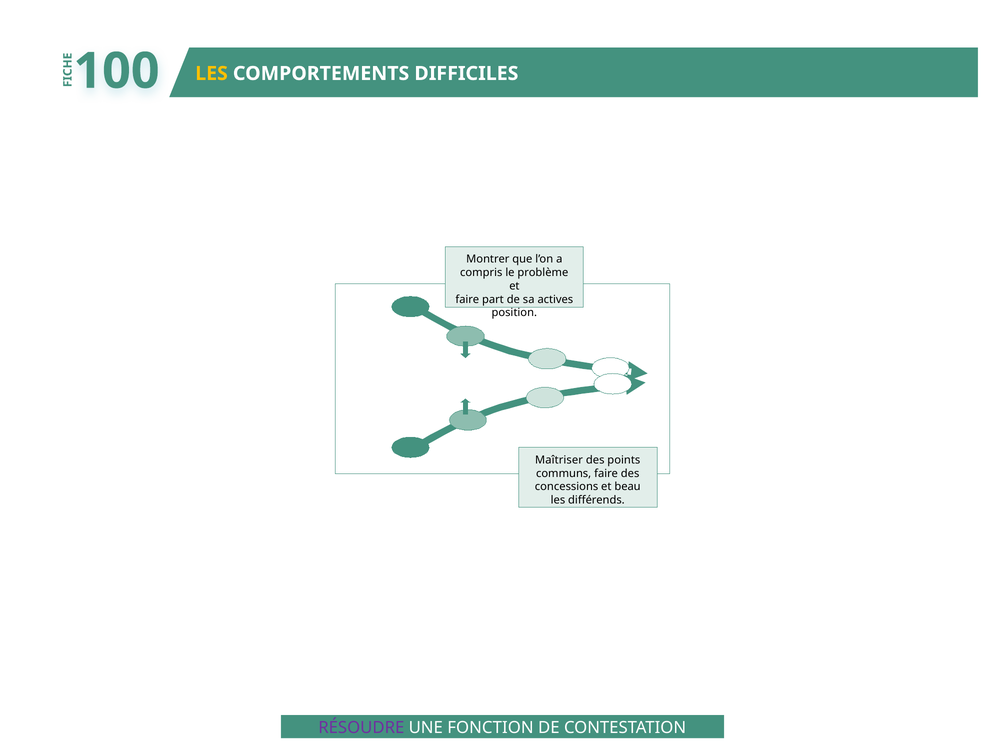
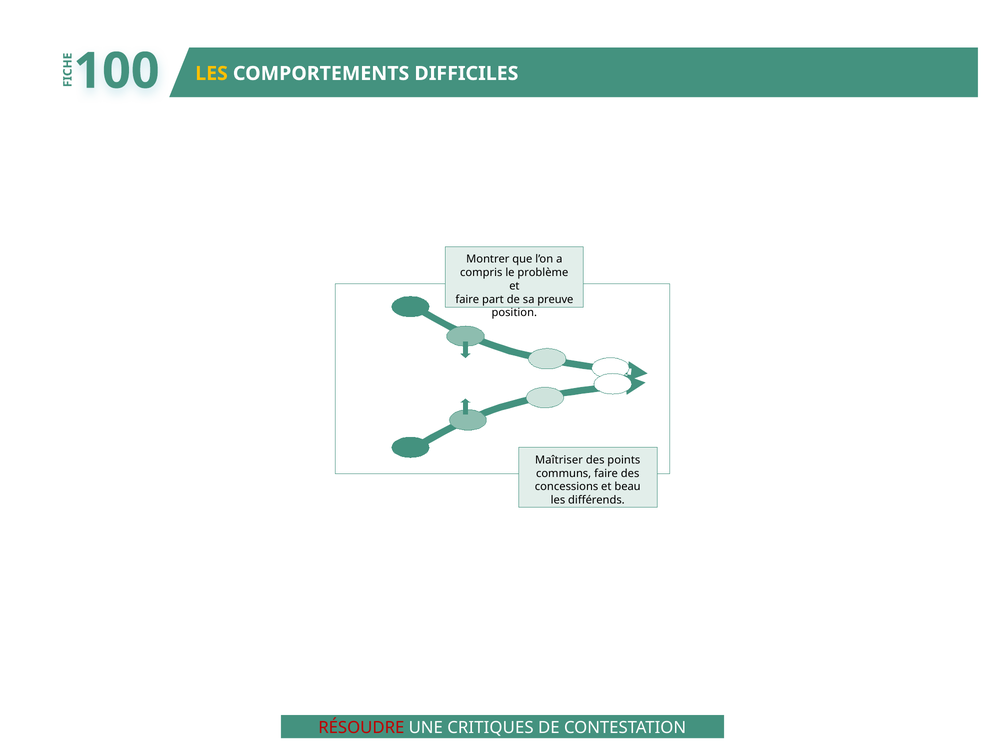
actives: actives -> preuve (555, 299)
RÉSOUDRE colour: purple -> red (361, 728)
FONCTION: FONCTION -> CRITIQUES (490, 728)
